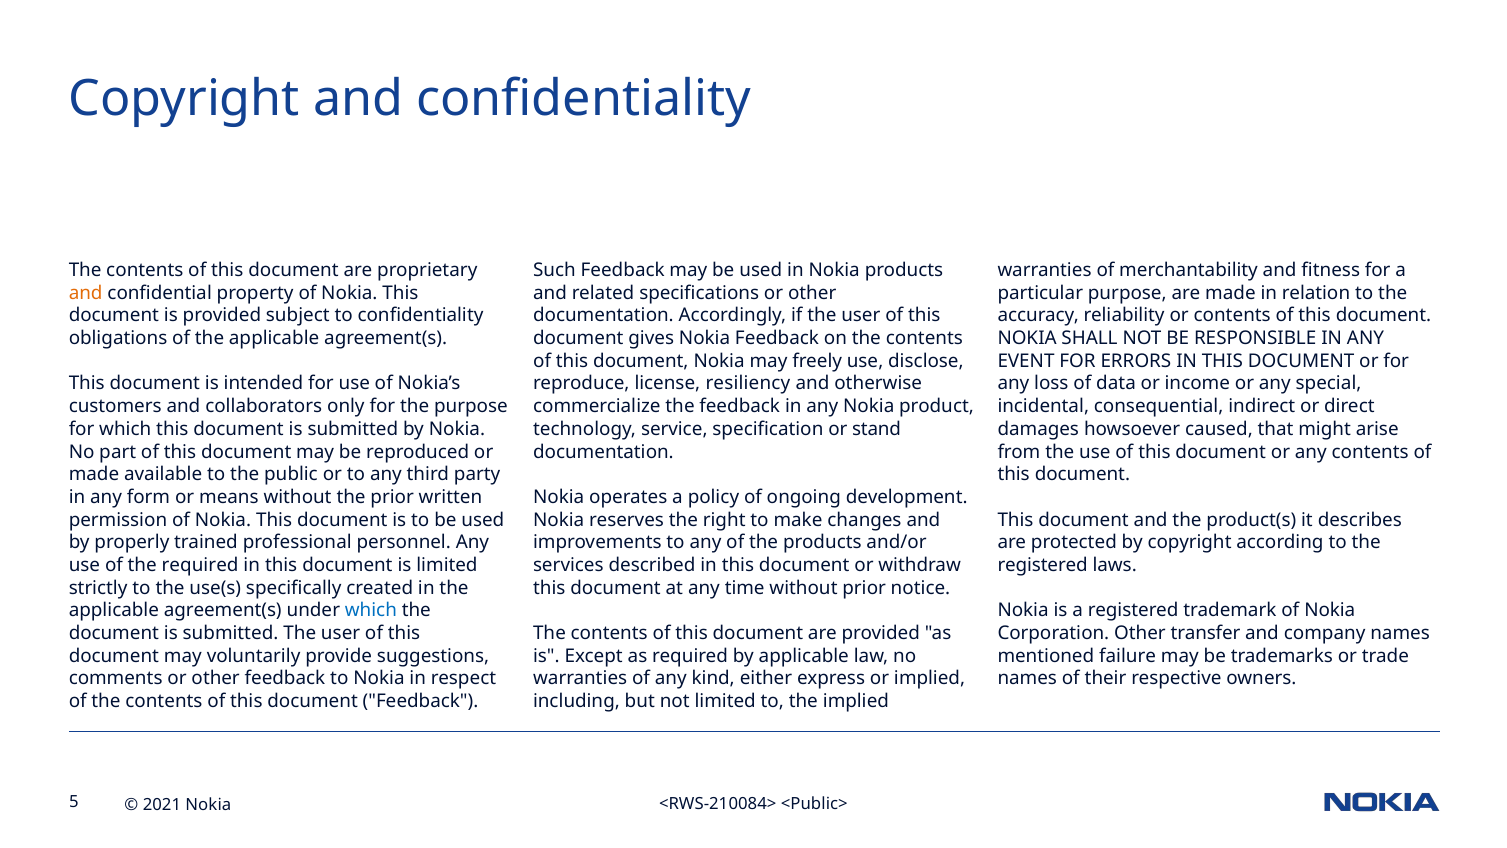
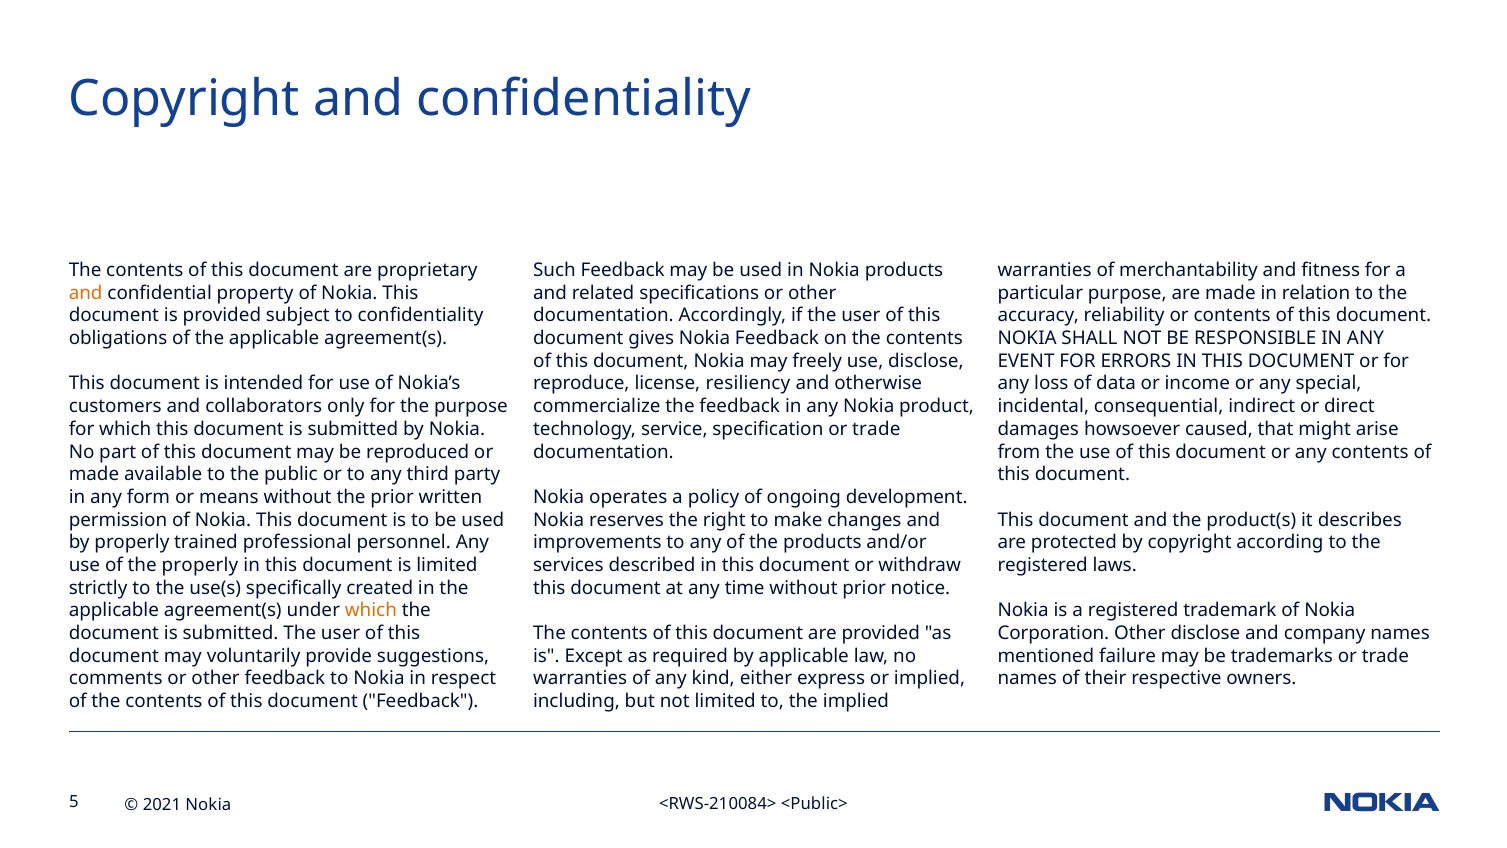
specification or stand: stand -> trade (876, 429)
the required: required -> properly (200, 565)
which colour: blue -> orange (371, 610)
Other transfer: transfer -> disclose (1206, 633)
